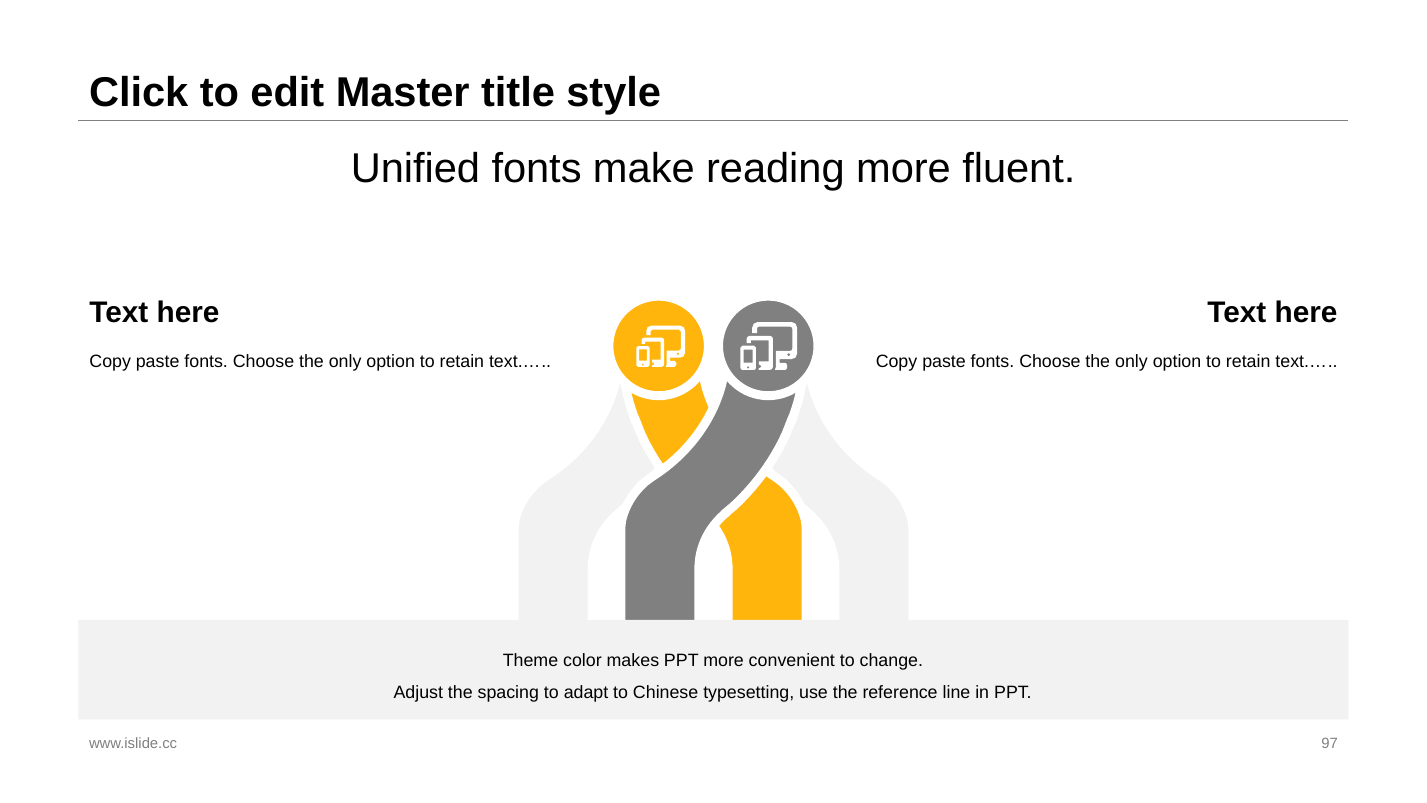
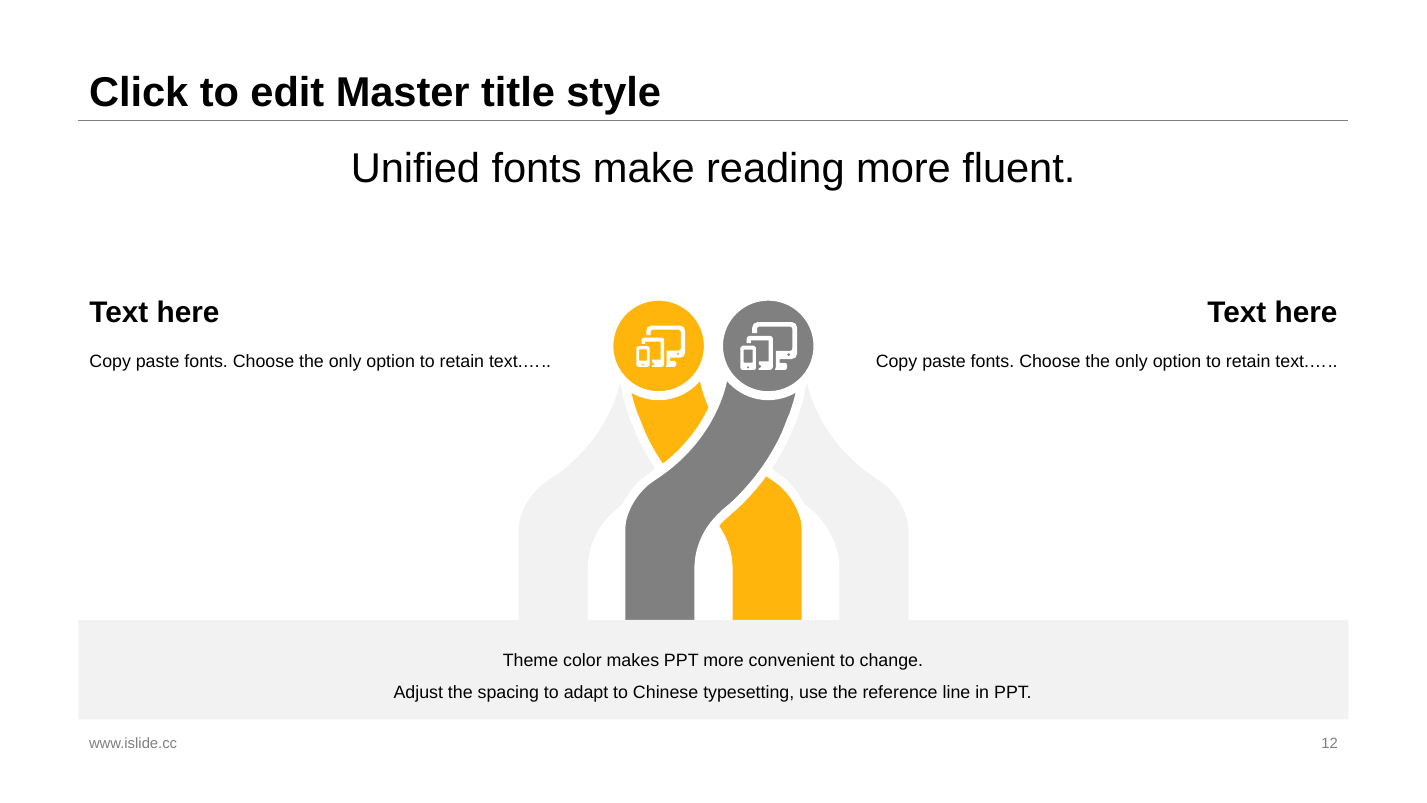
97: 97 -> 12 (1330, 744)
